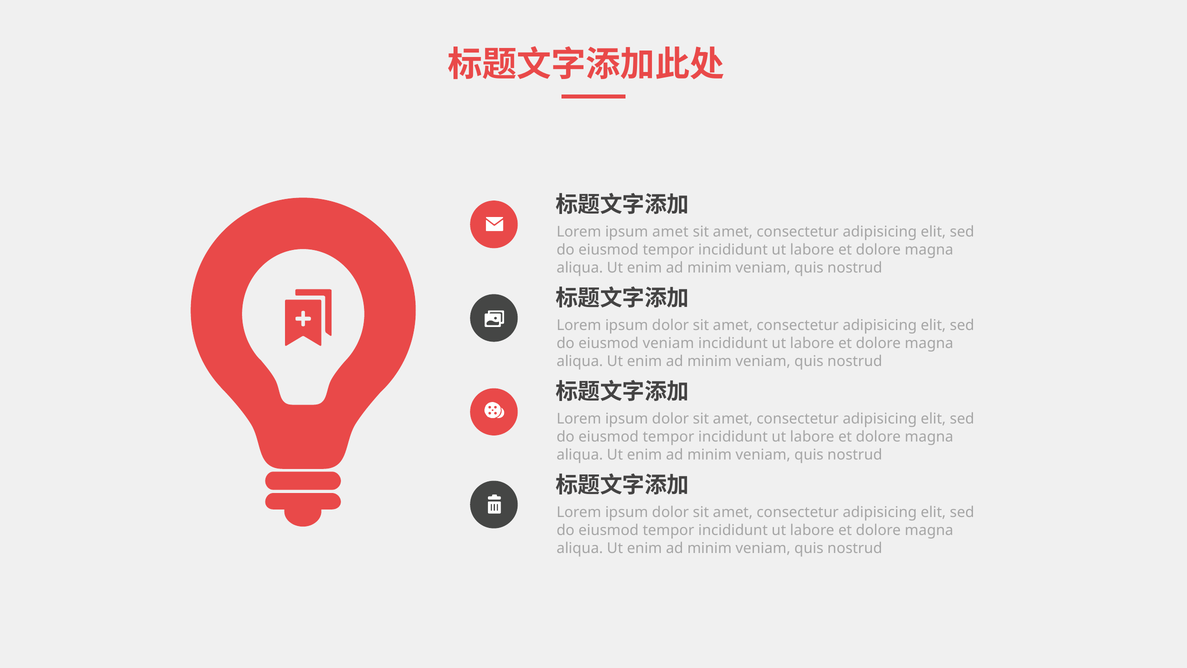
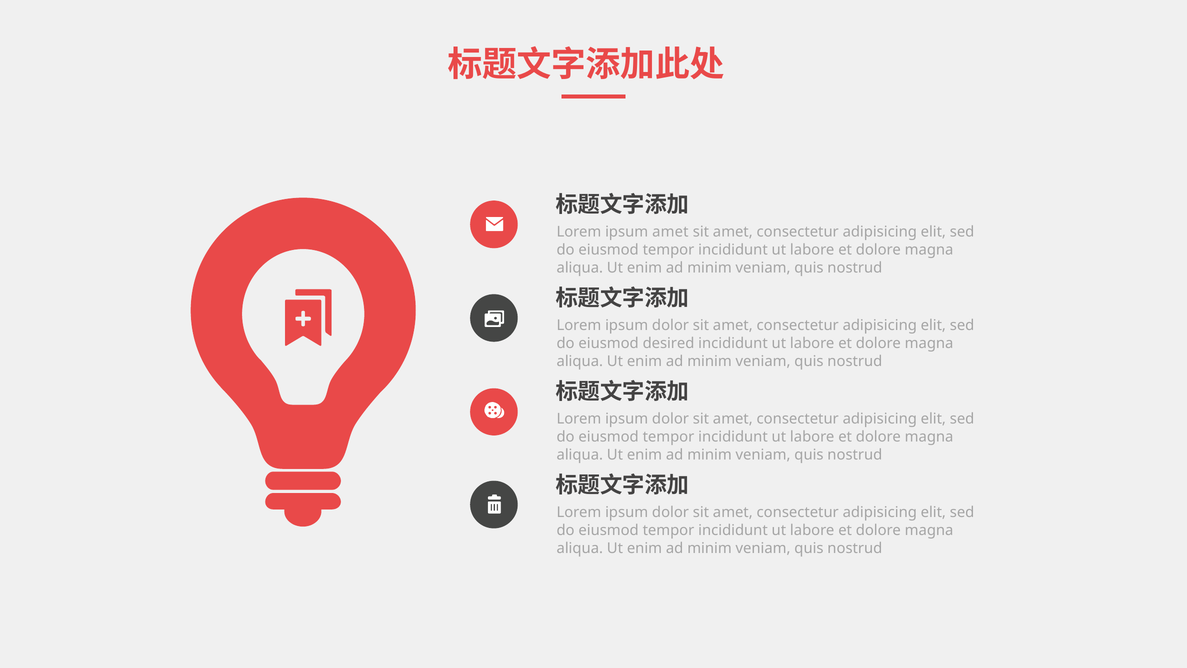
eiusmod veniam: veniam -> desired (669, 343)
